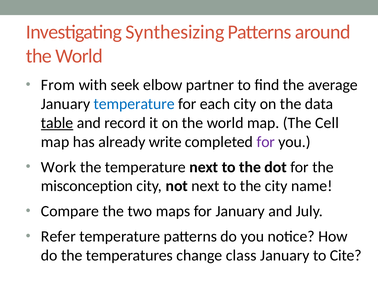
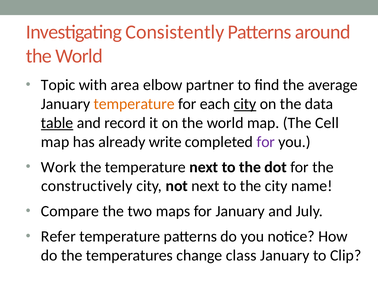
Synthesizing: Synthesizing -> Consistently (175, 32)
From: From -> Topic (58, 85)
seek: seek -> area (125, 85)
temperature colour: blue -> orange (134, 104)
city underline: none -> present (245, 104)
misconception: misconception -> constructively (87, 186)
Cite: Cite -> Clip (346, 255)
